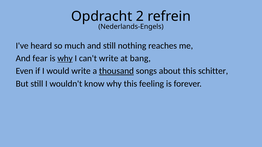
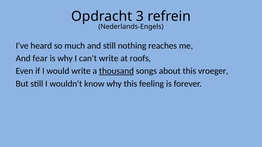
2: 2 -> 3 (140, 16)
why underline: present -> none (65, 58)
bang: bang -> roofs (140, 58)
schitter: schitter -> vroeger (213, 71)
